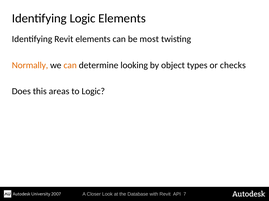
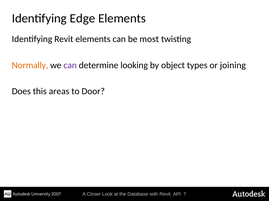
Identifying Logic: Logic -> Edge (82, 18)
can colour: orange -> purple (70, 65)
checks: checks -> joining (233, 65)
to Logic: Logic -> Door (93, 92)
